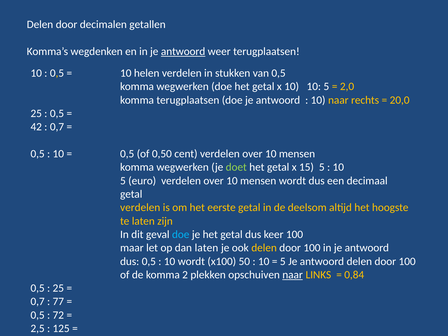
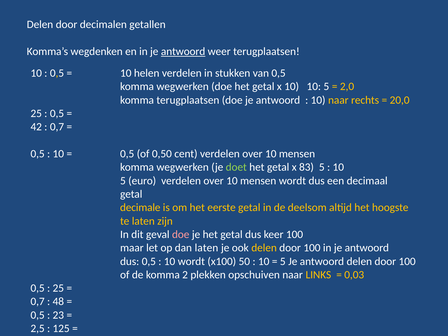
15: 15 -> 83 (307, 167)
verdelen: verdelen -> decimale (140, 208)
doe colour: light blue -> pink (181, 234)
naar underline: present -> none (293, 275)
0,84: 0,84 -> 0,03 (354, 275)
77: 77 -> 48 (58, 302)
72: 72 -> 23 (58, 315)
